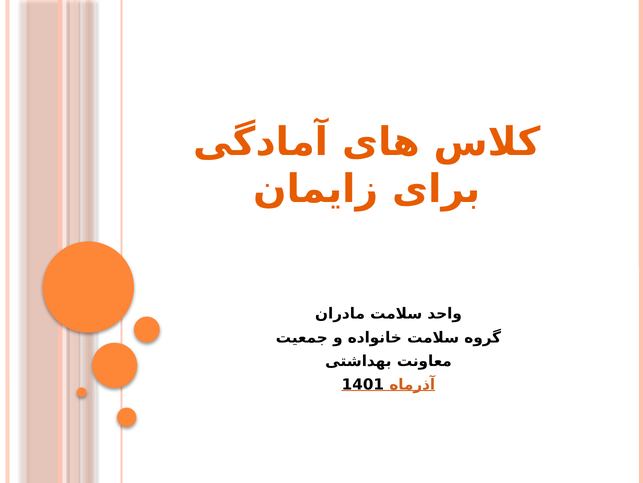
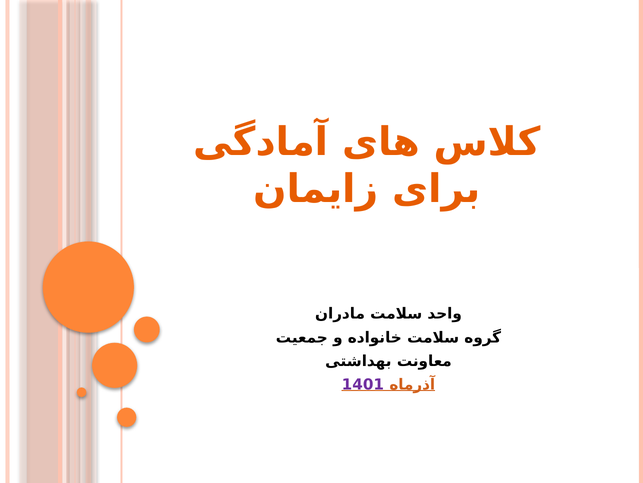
1401 colour: black -> purple (363, 384)
